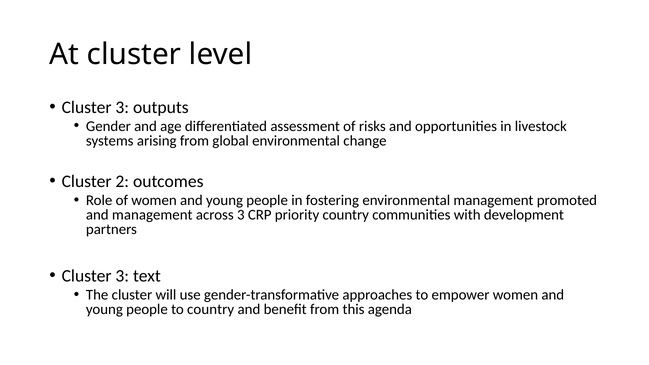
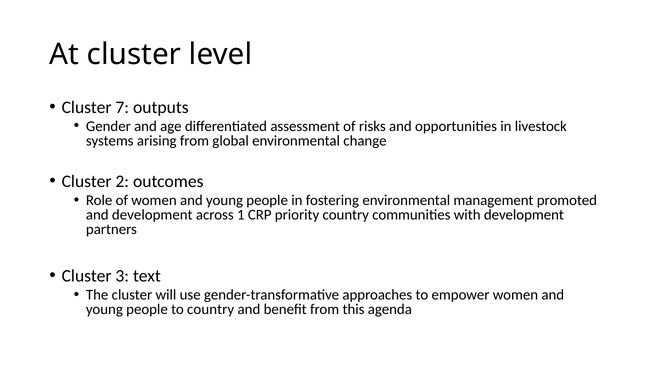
3: 3 -> 7 (122, 107)
and management: management -> development (152, 215)
across 3: 3 -> 1 (241, 215)
